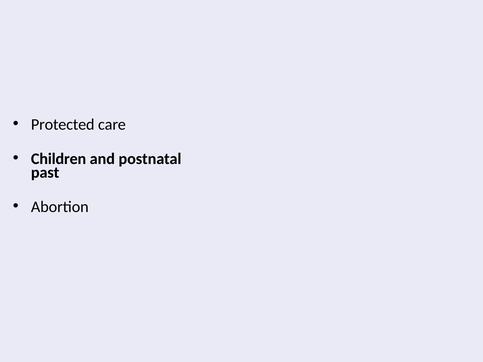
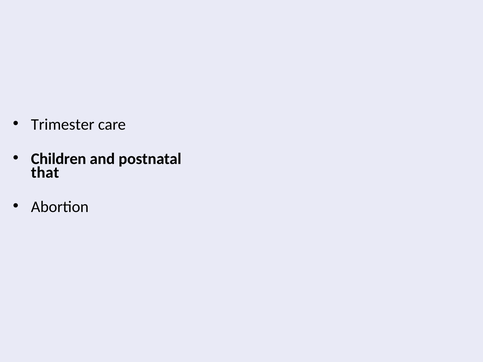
Protected: Protected -> Trimester (63, 125)
past: past -> that (45, 173)
